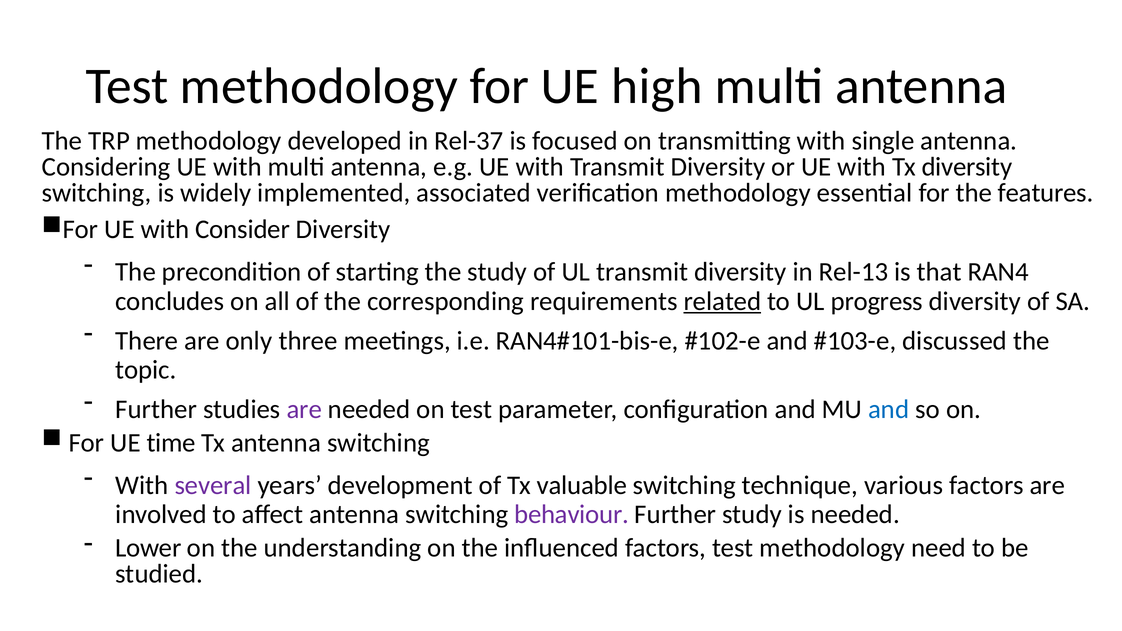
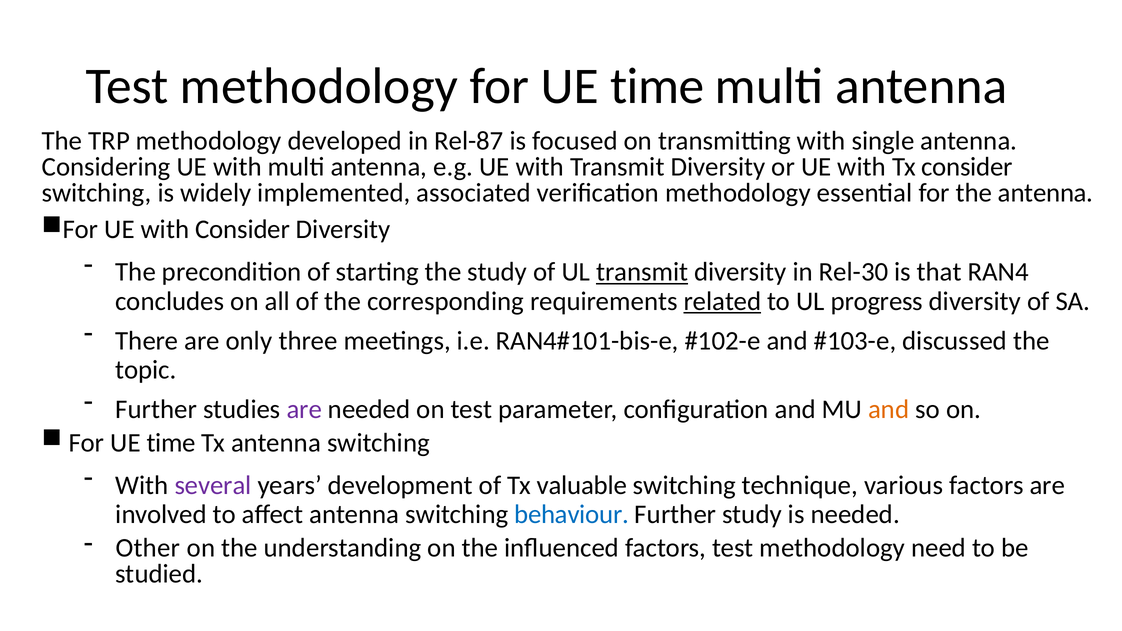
methodology for UE high: high -> time (657, 86)
Rel-37: Rel-37 -> Rel-87 (469, 141)
Tx diversity: diversity -> consider (967, 167)
the features: features -> antenna (1046, 193)
transmit underline: none -> present (642, 272)
Rel-13: Rel-13 -> Rel-30 (854, 272)
and colour: blue -> orange (889, 409)
behaviour colour: purple -> blue (572, 514)
Lower: Lower -> Other (148, 548)
